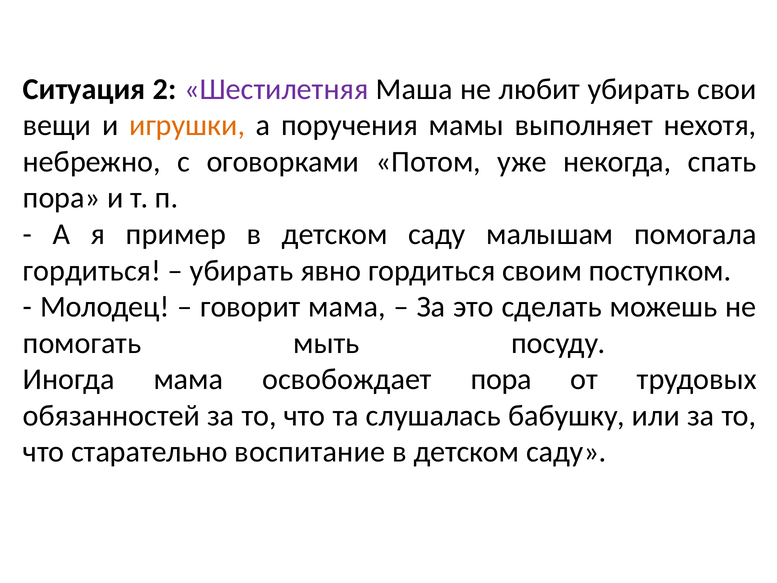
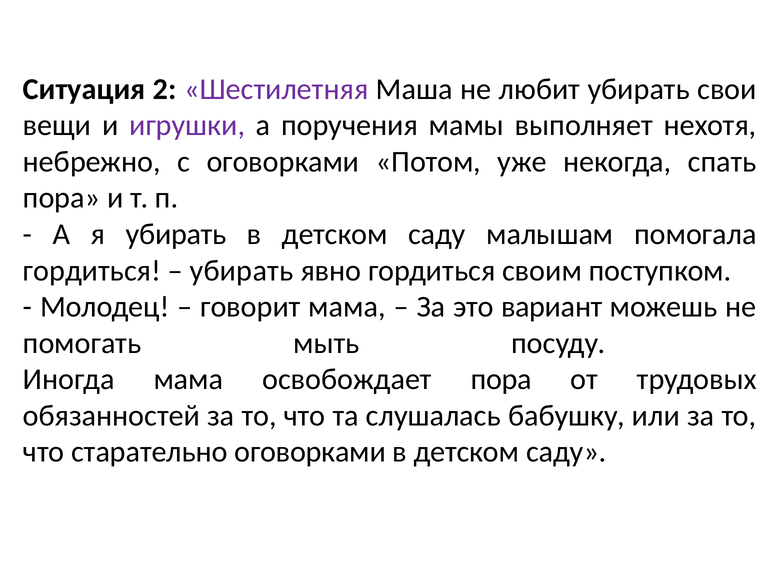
игрушки colour: orange -> purple (187, 125)
я пример: пример -> убирать (176, 234)
сделать: сделать -> вариант (552, 307)
старательно воспитание: воспитание -> оговорками (310, 452)
